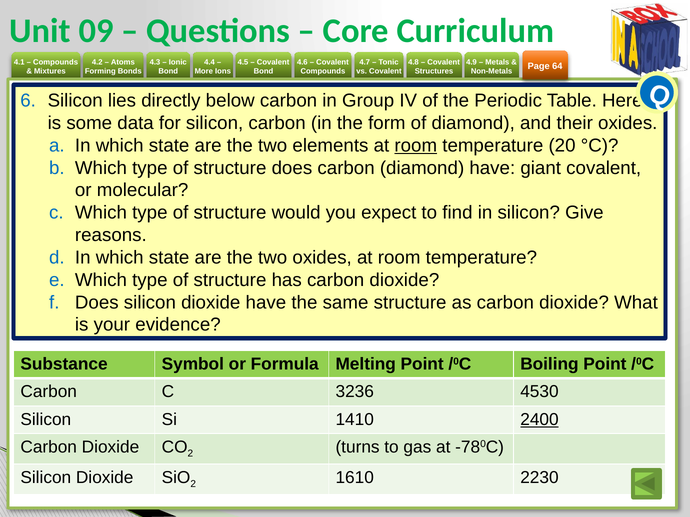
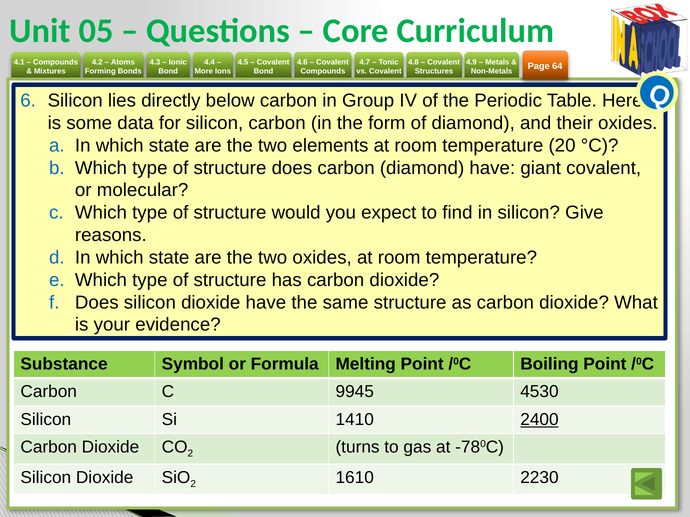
09: 09 -> 05 (96, 31)
room underline: present -> none (416, 146)
3236: 3236 -> 9945 (355, 392)
